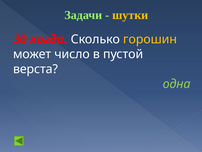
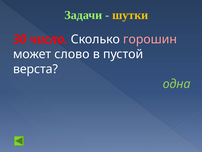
когда: когда -> число (49, 39)
горошин colour: yellow -> pink (150, 39)
число: число -> слово (72, 54)
